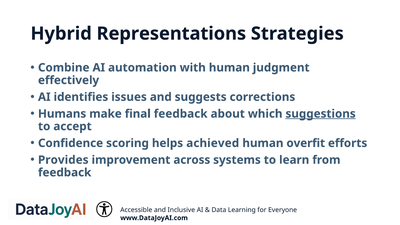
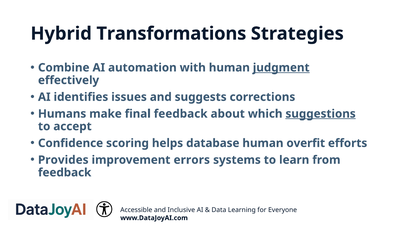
Representations: Representations -> Transformations (171, 34)
judgment underline: none -> present (281, 68)
achieved: achieved -> database (213, 143)
across: across -> errors (192, 160)
